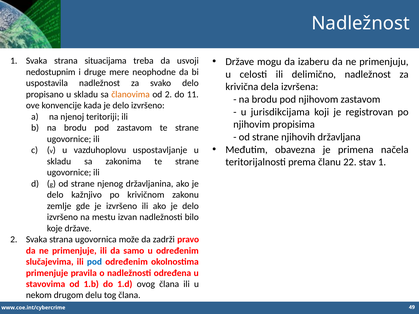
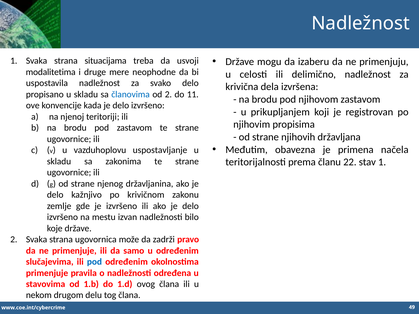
nedostupnim: nedostupnim -> modalitetima (51, 72)
članovima colour: orange -> blue (131, 94)
jurisdikcijama: jurisdikcijama -> prikupljanjem (280, 112)
